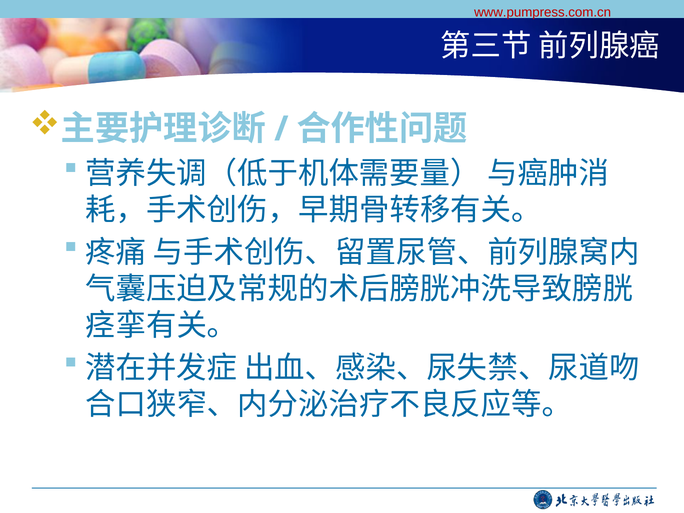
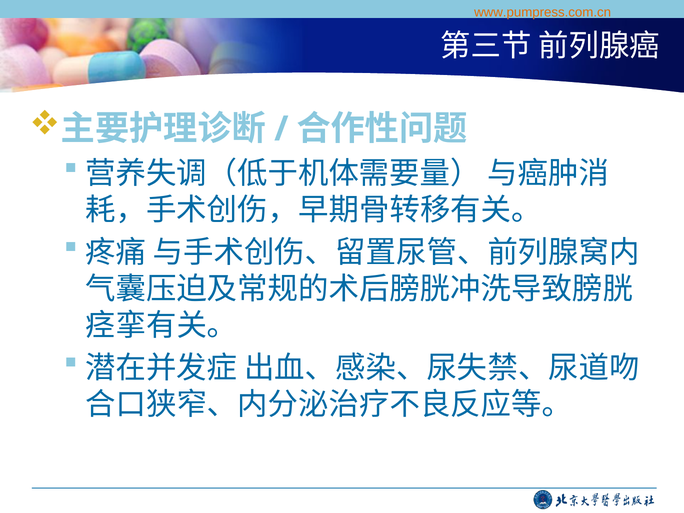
www.pumpress.com.cn colour: red -> orange (543, 12)
